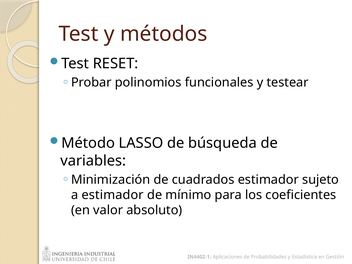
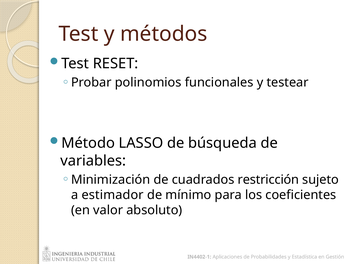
cuadrados estimador: estimador -> restricción (268, 180)
